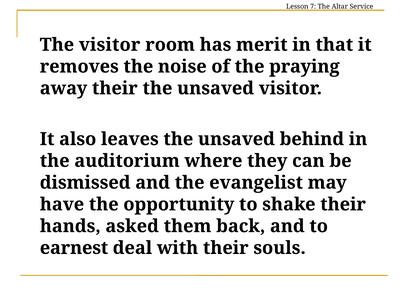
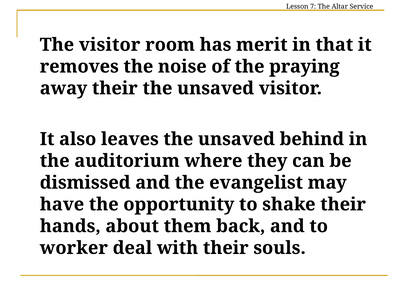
asked: asked -> about (132, 226)
earnest: earnest -> worker (74, 248)
